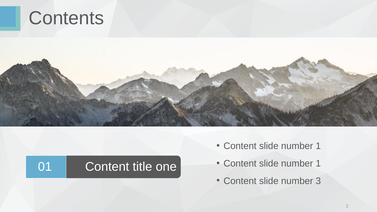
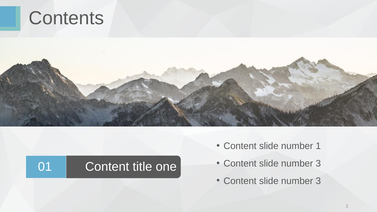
1: 1 -> 3 (318, 163)
